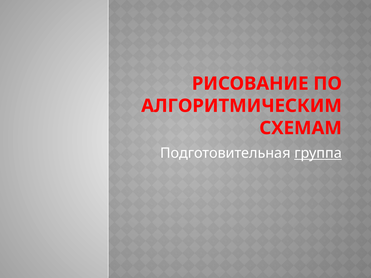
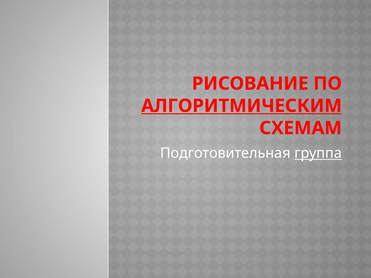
АЛГОРИТМИЧЕСКИМ underline: none -> present (242, 106)
